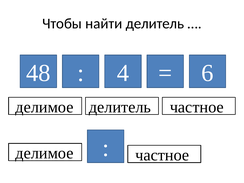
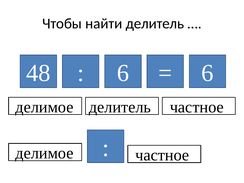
4: 4 -> 6 (123, 73)
